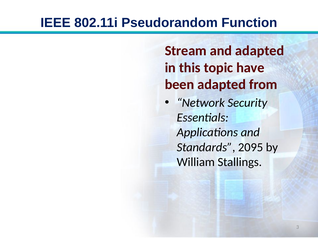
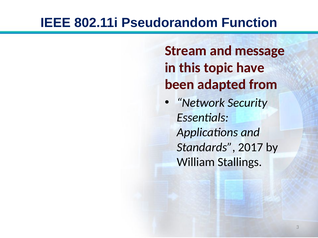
and adapted: adapted -> message (260, 51)
2095: 2095 -> 2017 (251, 148)
